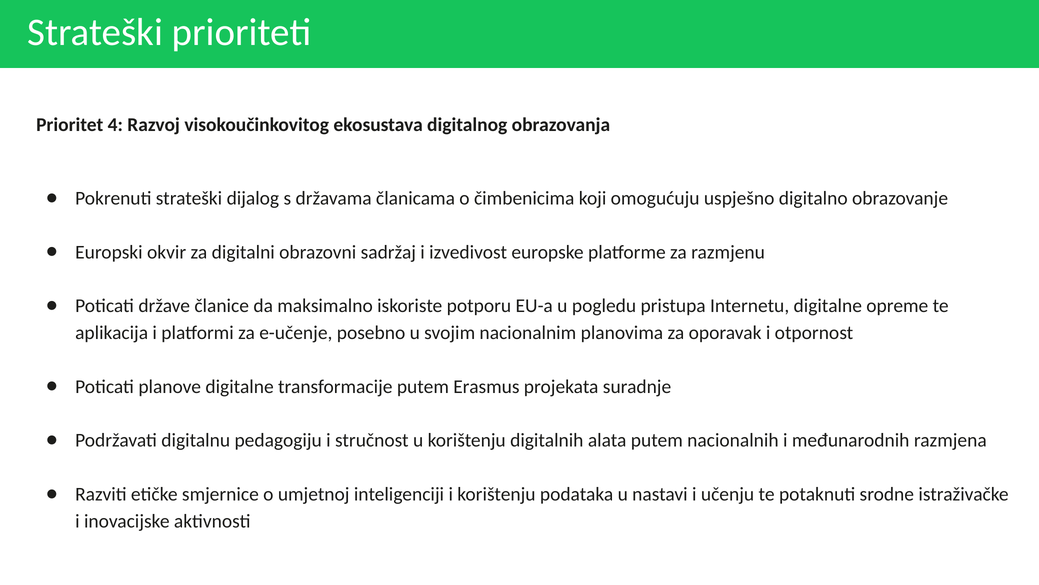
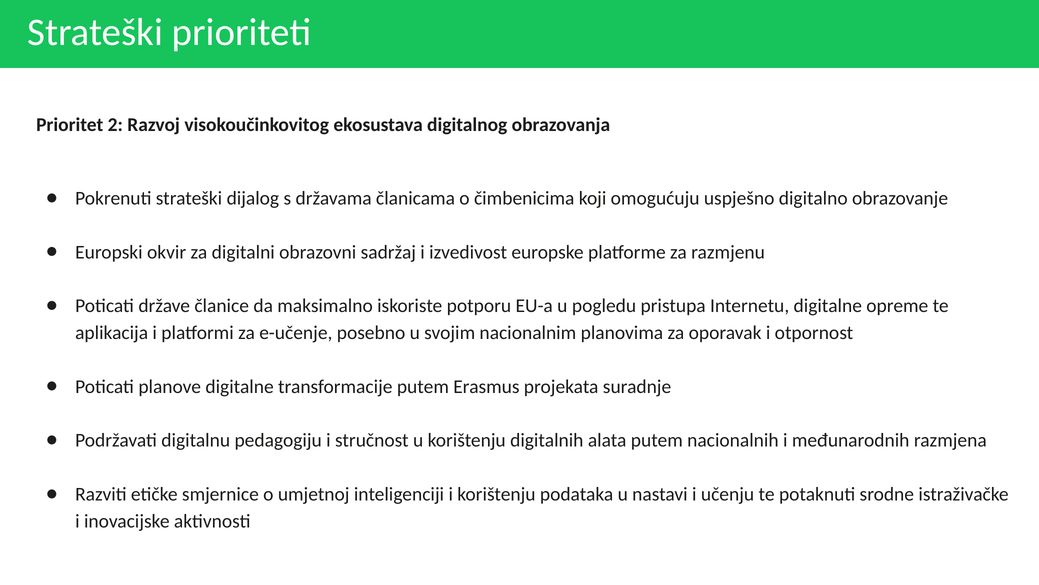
4: 4 -> 2 (115, 125)
